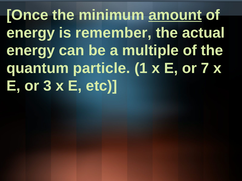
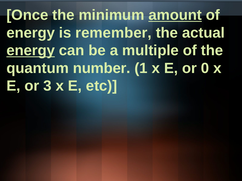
energy underline: none -> present (31, 51)
particle: particle -> number (102, 68)
7: 7 -> 0 (205, 68)
